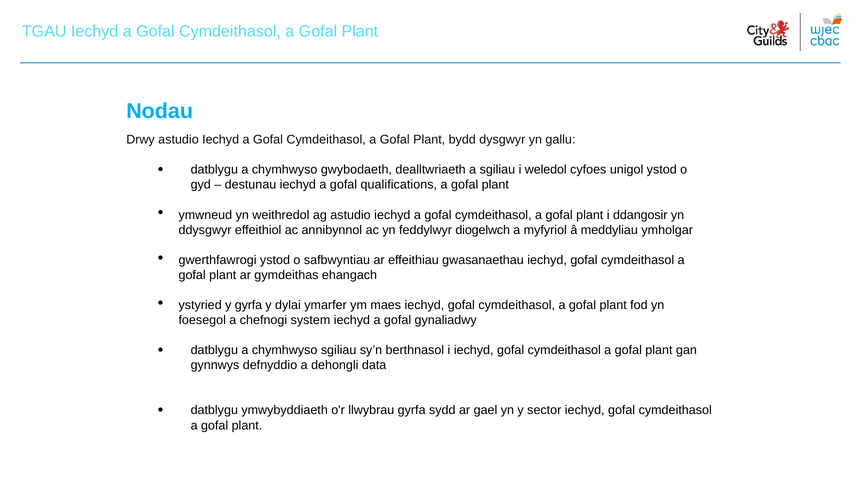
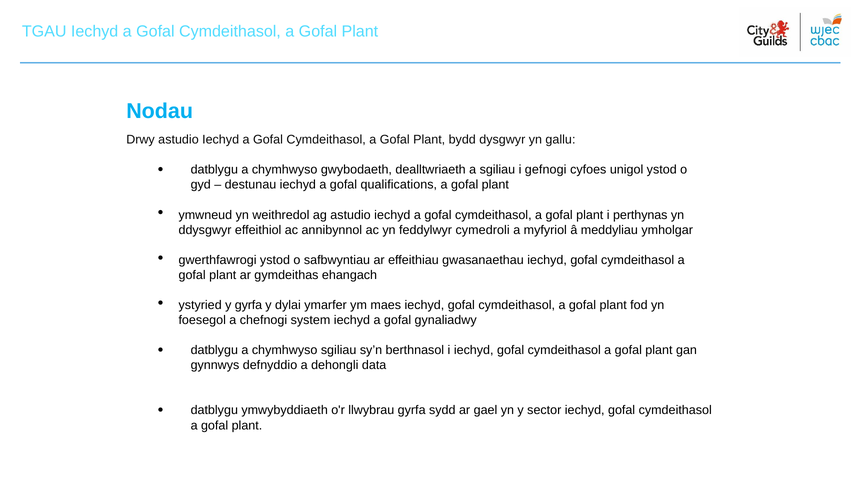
weledol: weledol -> gefnogi (546, 170)
ddangosir: ddangosir -> perthynas (640, 215)
diogelwch: diogelwch -> cymedroli (483, 230)
